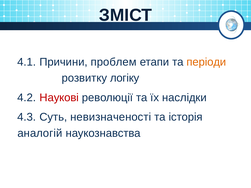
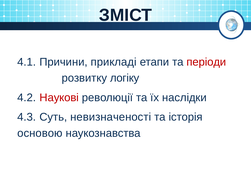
проблем: проблем -> прикладі (114, 62)
періоди colour: orange -> red (206, 62)
аналогій: аналогій -> основою (40, 133)
